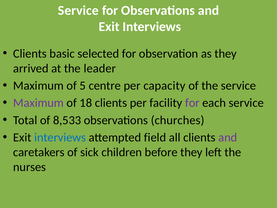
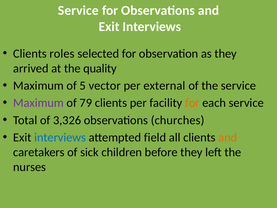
basic: basic -> roles (62, 53)
leader: leader -> quality (100, 68)
centre: centre -> vector (105, 86)
capacity: capacity -> external (164, 86)
18: 18 -> 79 (86, 103)
for colour: purple -> orange (192, 103)
8,533: 8,533 -> 3,326 (67, 120)
and colour: purple -> orange (228, 137)
